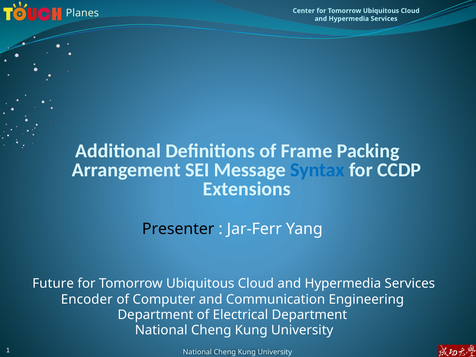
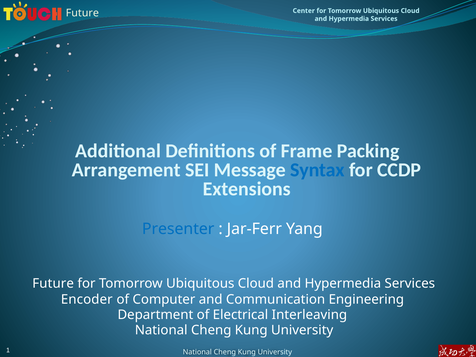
Planes: Planes -> Future (82, 13)
Presenter colour: black -> blue (178, 229)
Electrical Department: Department -> Interleaving (309, 315)
